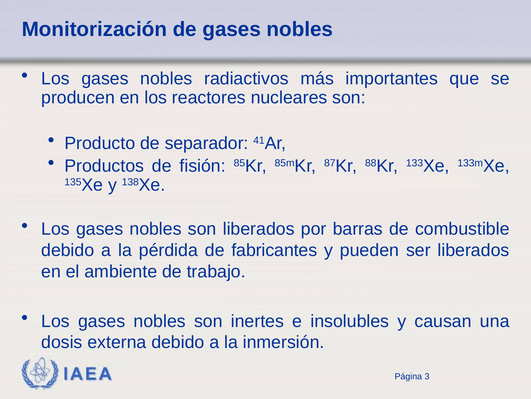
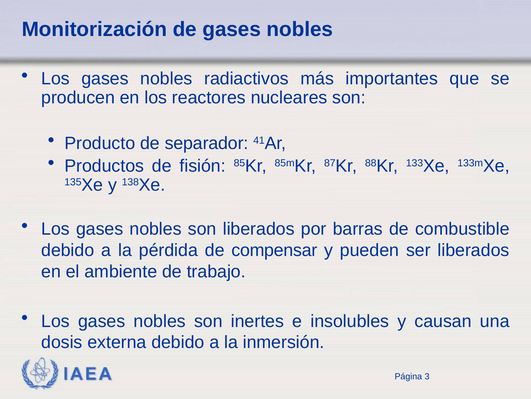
fabricantes: fabricantes -> compensar (274, 250)
